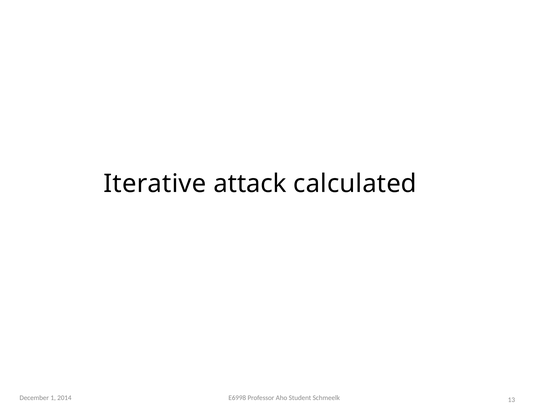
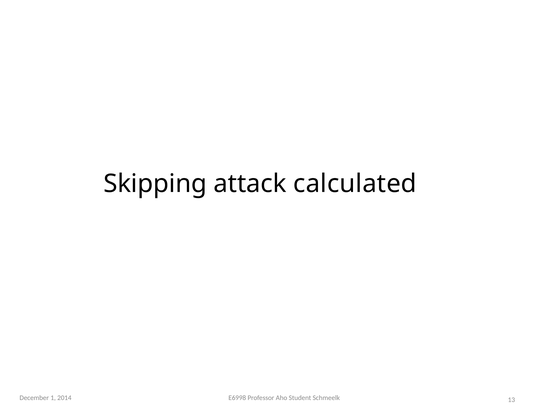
Iterative: Iterative -> Skipping (155, 184)
